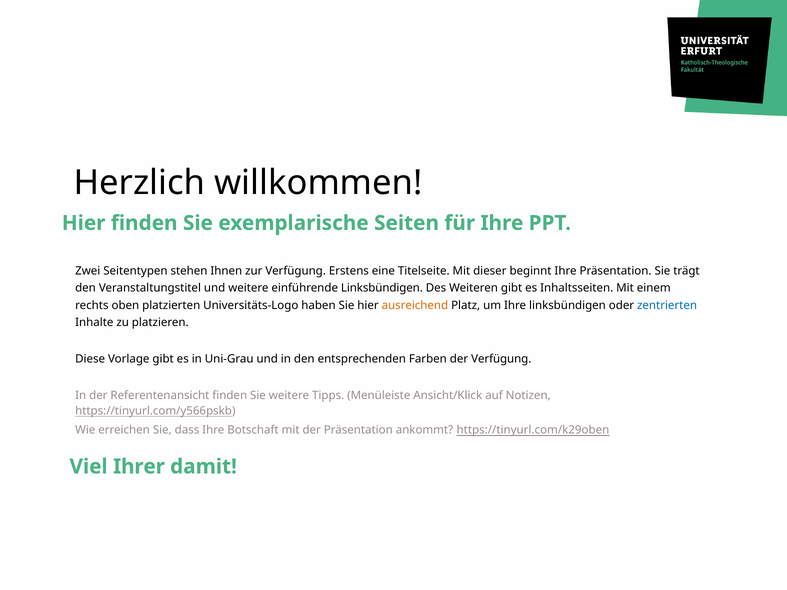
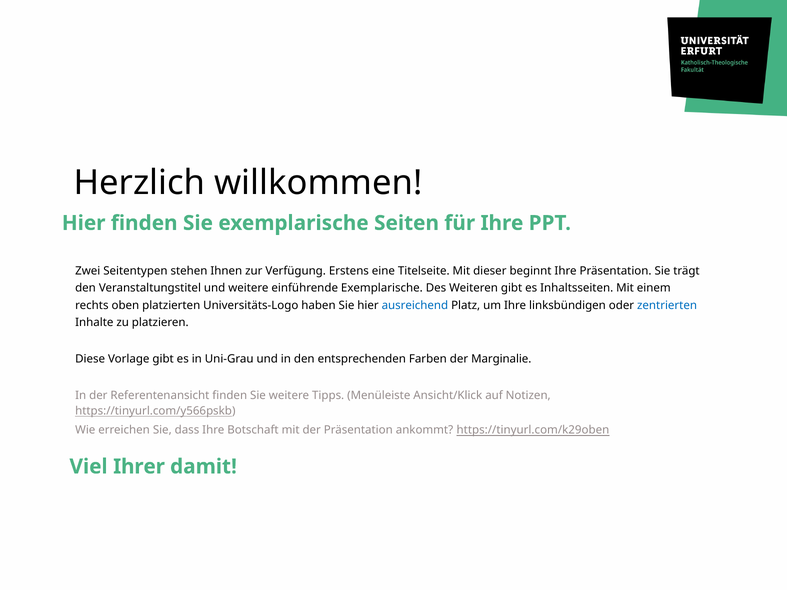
einführende Linksbündigen: Linksbündigen -> Exemplarische (382, 288)
ausreichend colour: orange -> blue (415, 305)
der Verfügung: Verfügung -> Marginalie (501, 359)
